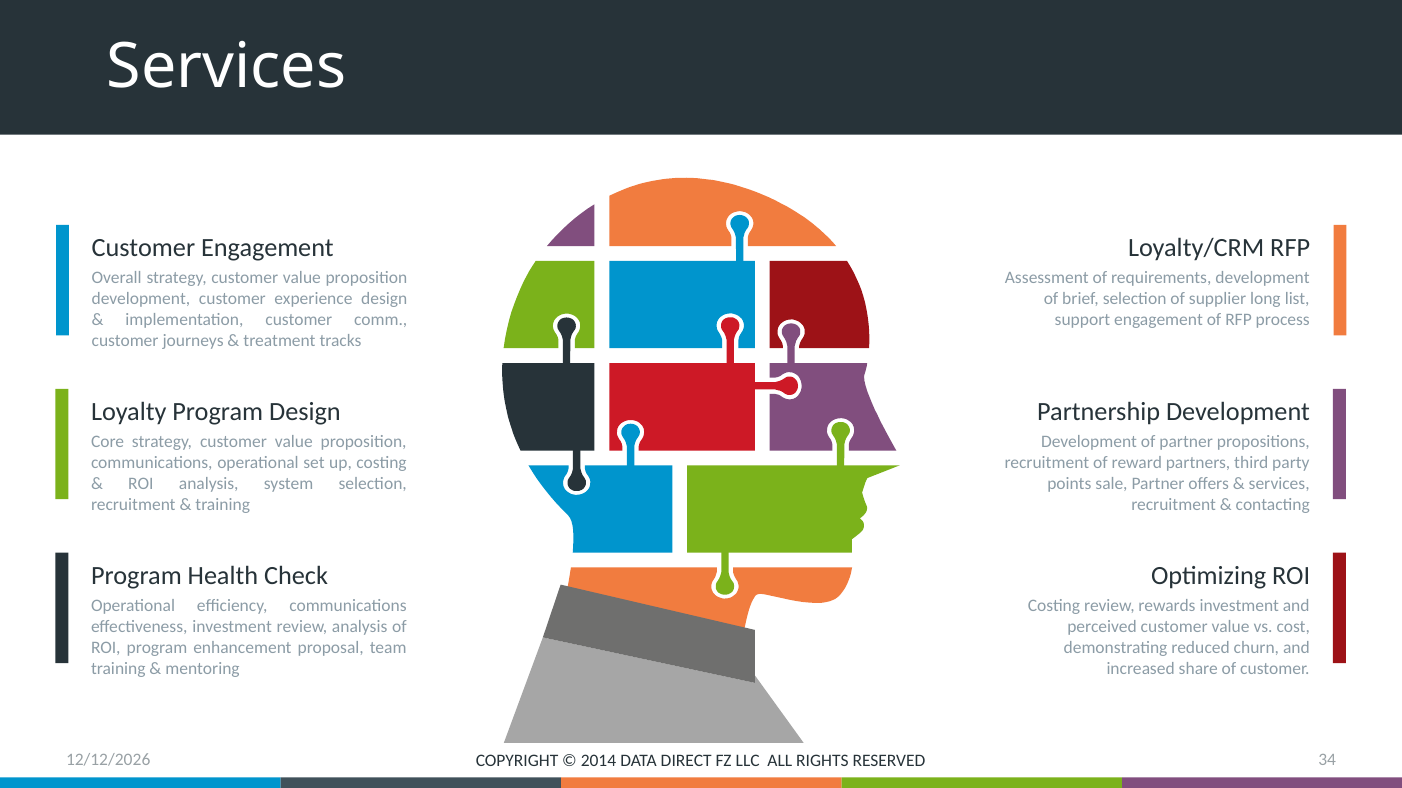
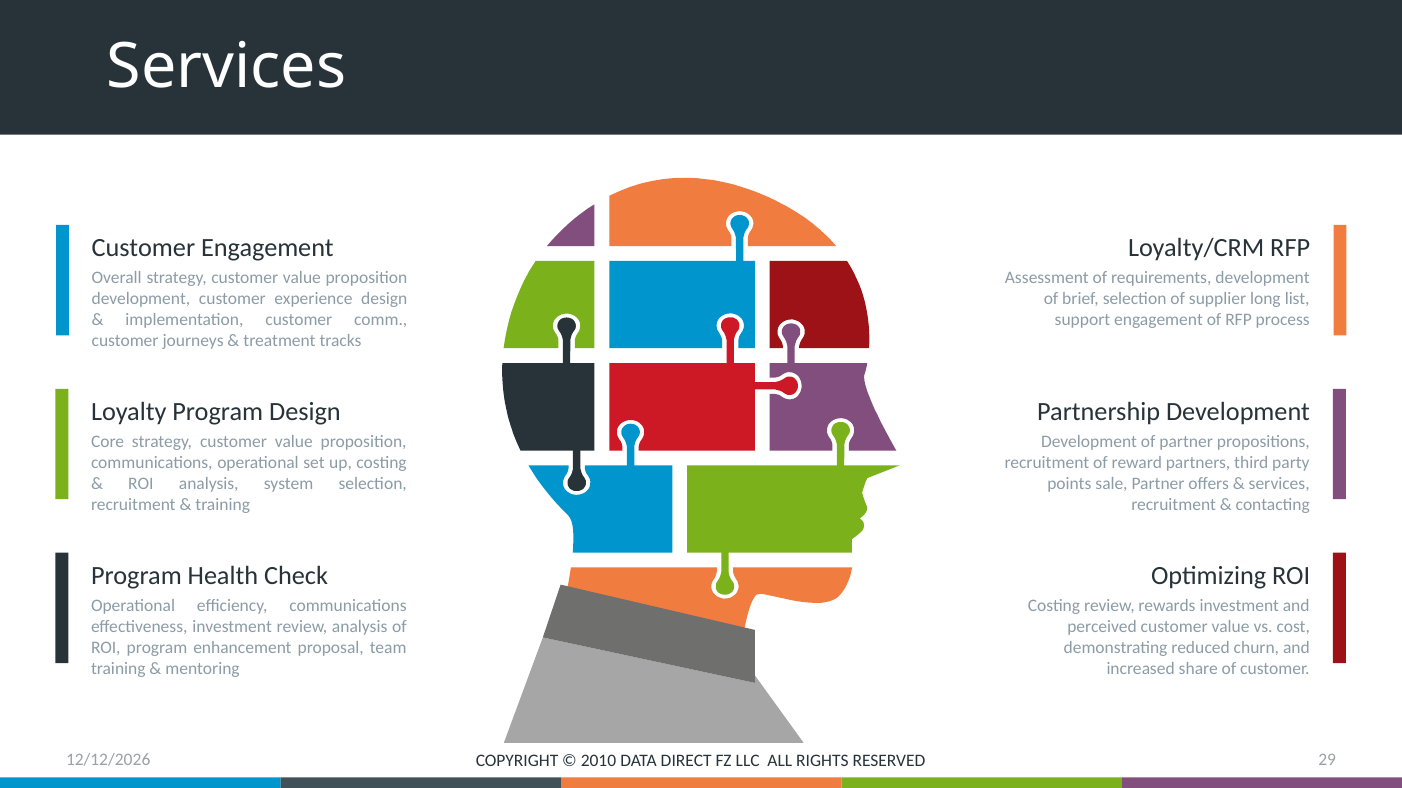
34: 34 -> 29 (1327, 761)
2014: 2014 -> 2010 (598, 761)
